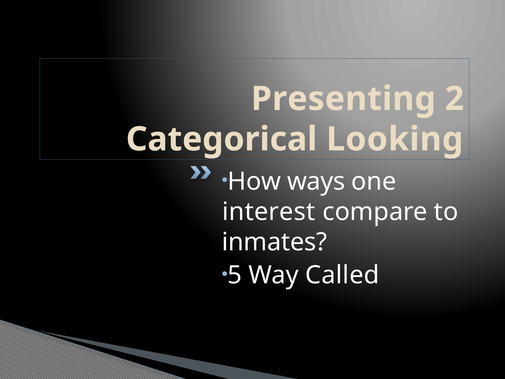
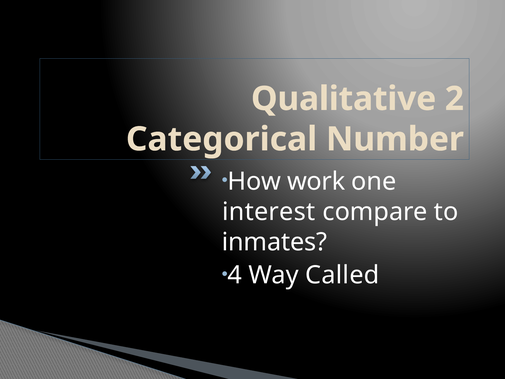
Presenting: Presenting -> Qualitative (344, 99)
Looking: Looking -> Number (395, 139)
ways: ways -> work (316, 181)
5: 5 -> 4 (235, 275)
